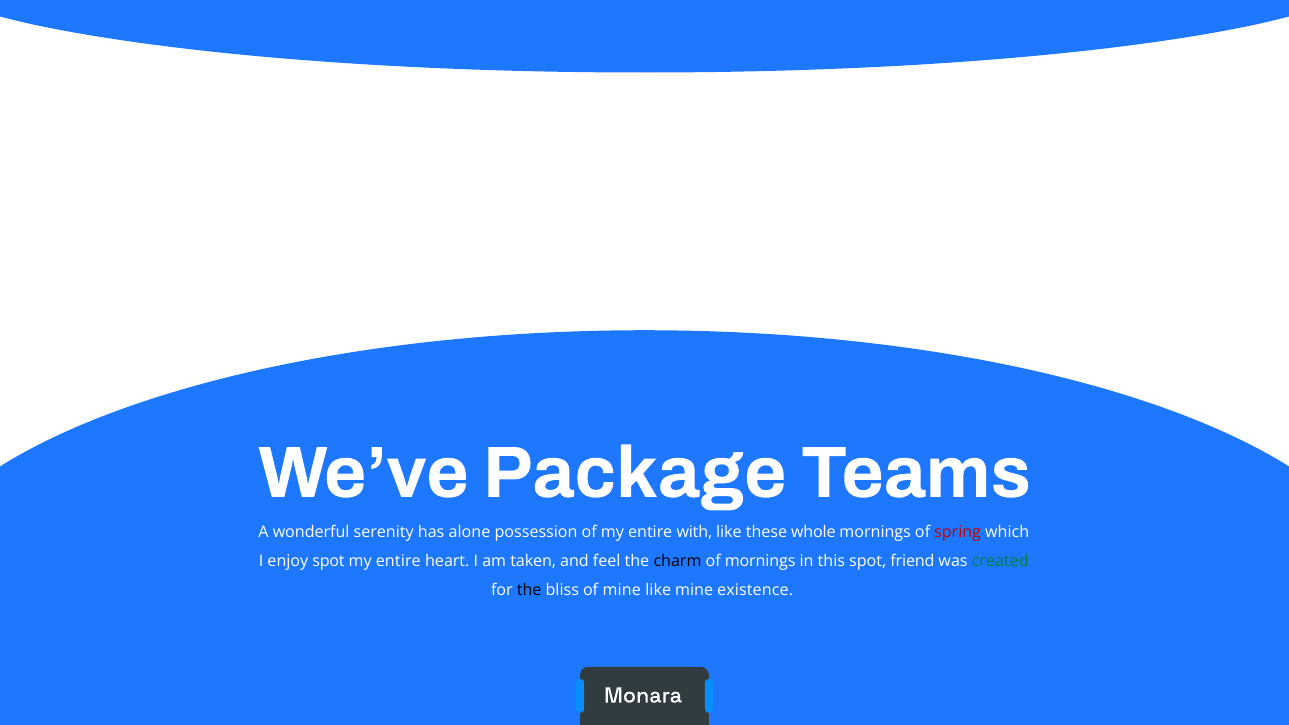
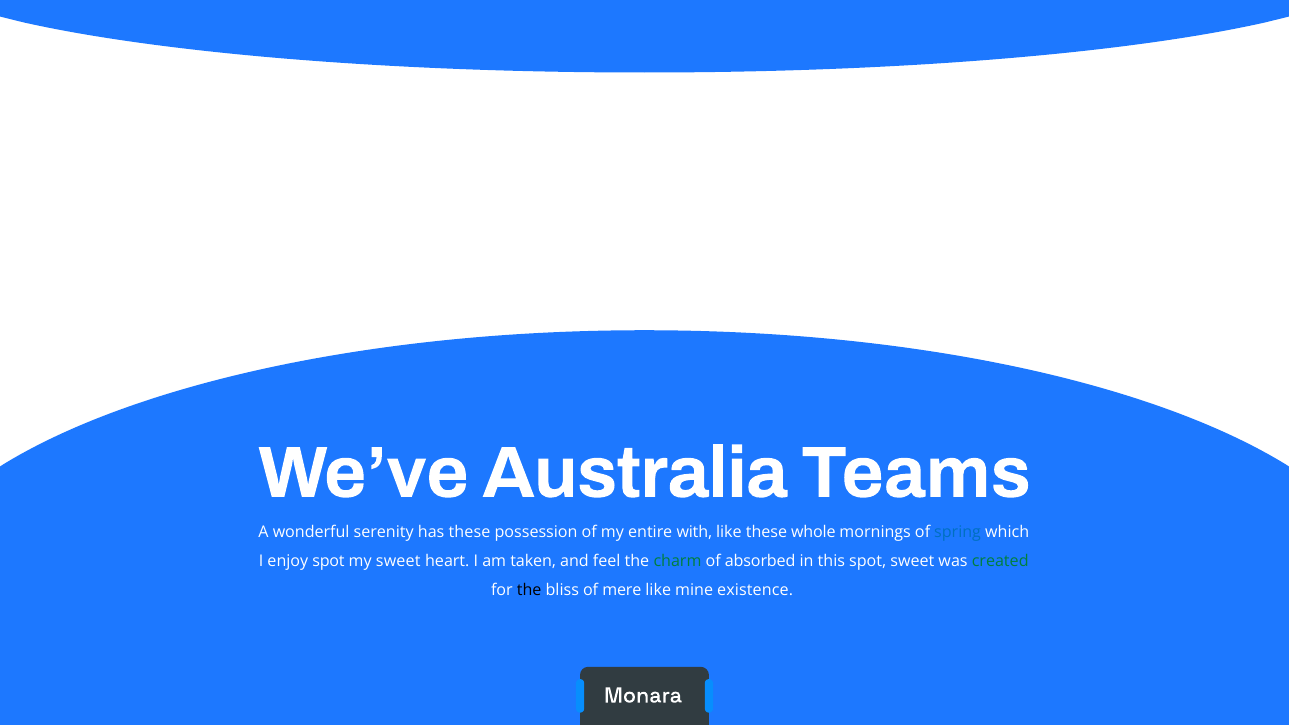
Package: Package -> Australia (635, 473)
has alone: alone -> these (469, 532)
spring colour: red -> blue (958, 532)
entire: entire -> sweet (398, 561)
charm colour: black -> green (677, 561)
of mornings: mornings -> absorbed (760, 561)
spot friend: friend -> sweet (912, 561)
of mine: mine -> mere (622, 590)
